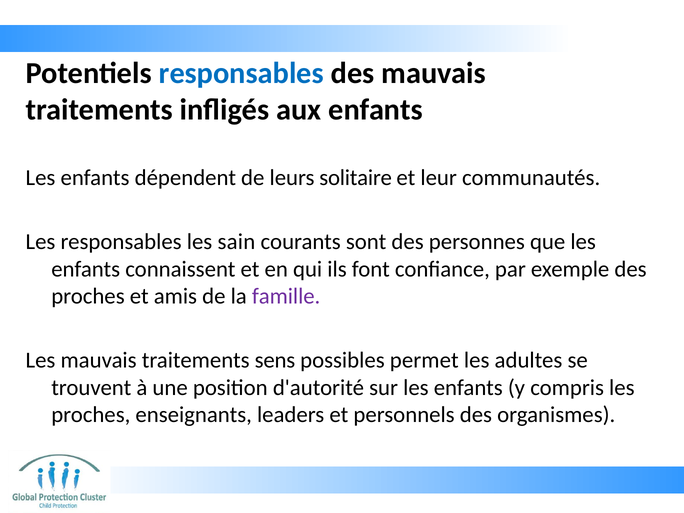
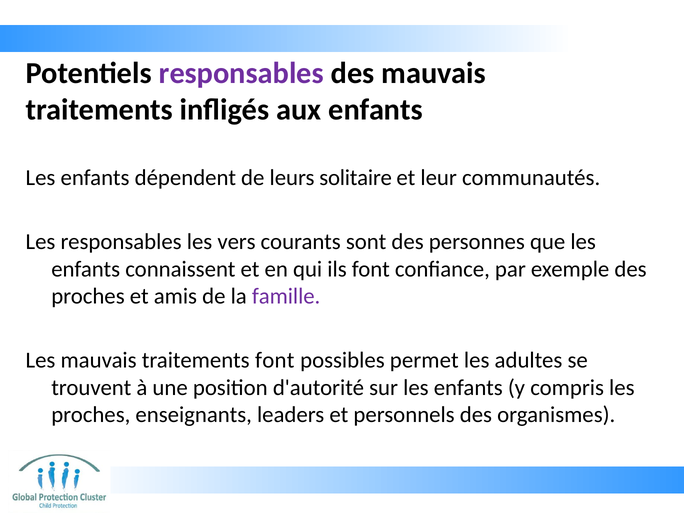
responsables colour: blue -> purple (241, 73)
sain: sain -> vers (237, 242)
traitements sens: sens -> font (275, 360)
